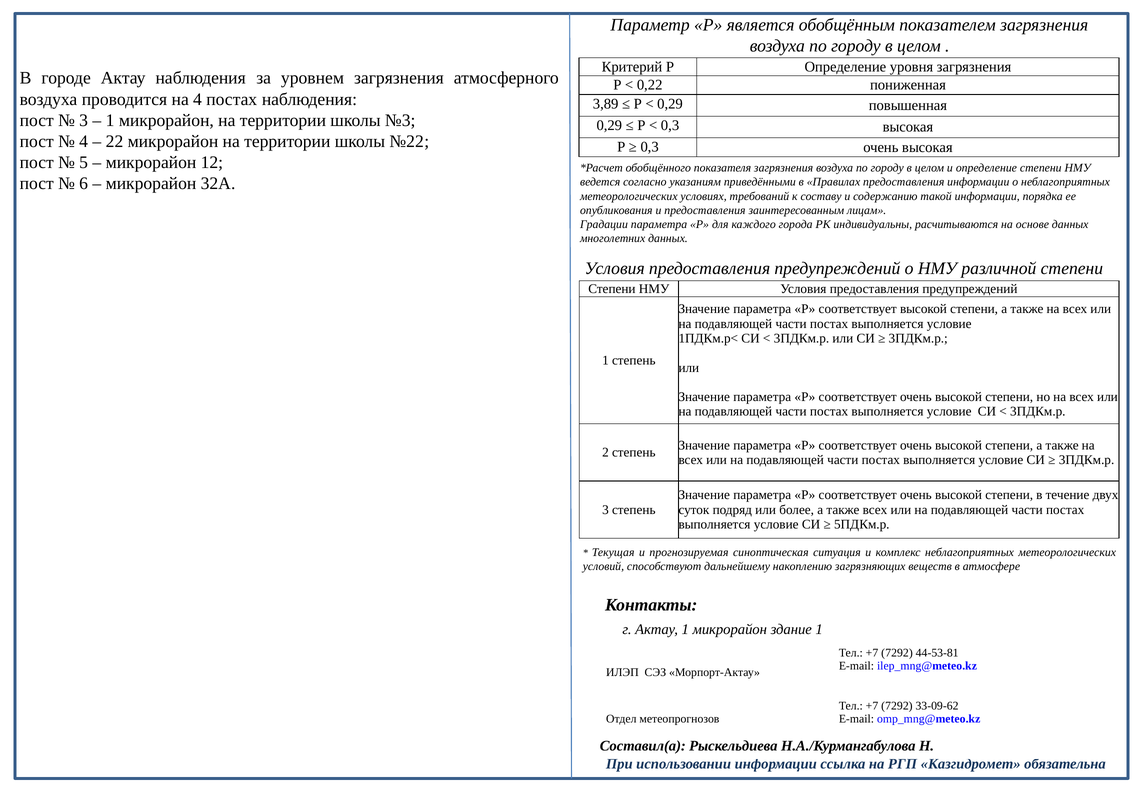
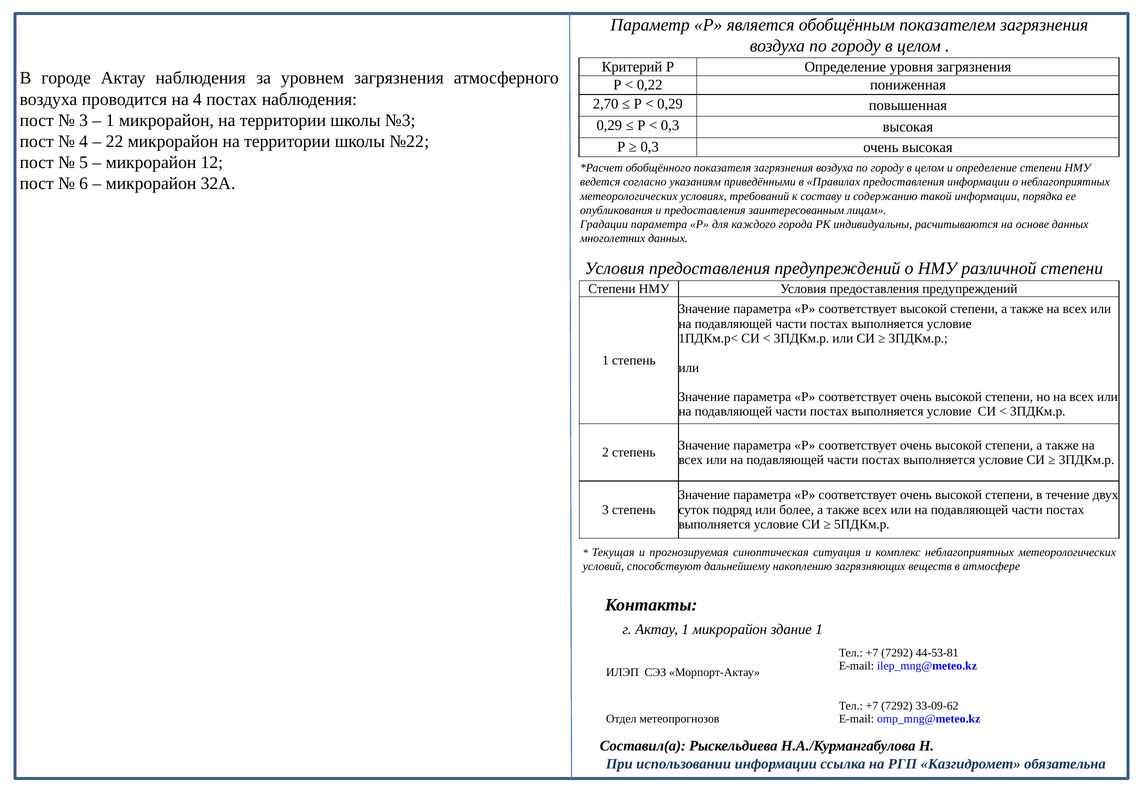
3,89: 3,89 -> 2,70 (606, 104)
